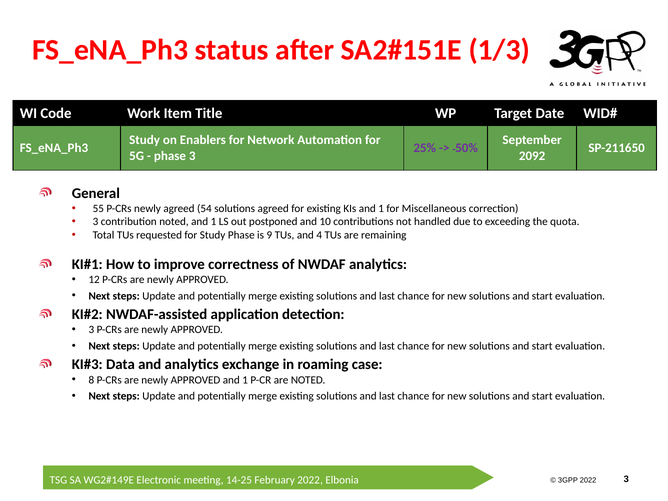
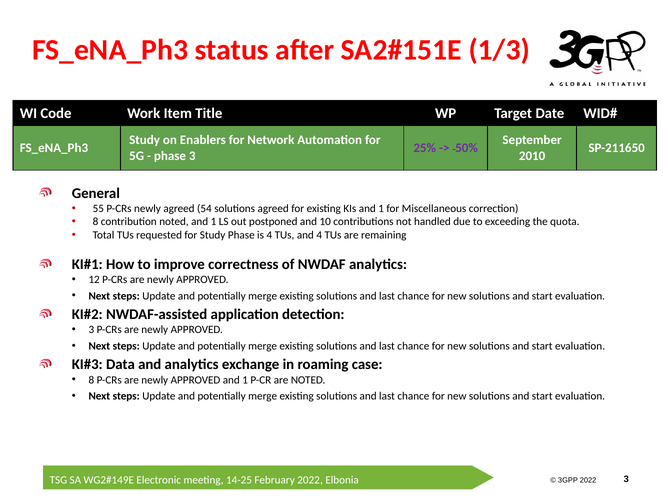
2092: 2092 -> 2010 (532, 156)
3: 3 -> 8 (96, 222)
is 9: 9 -> 4 (269, 235)
